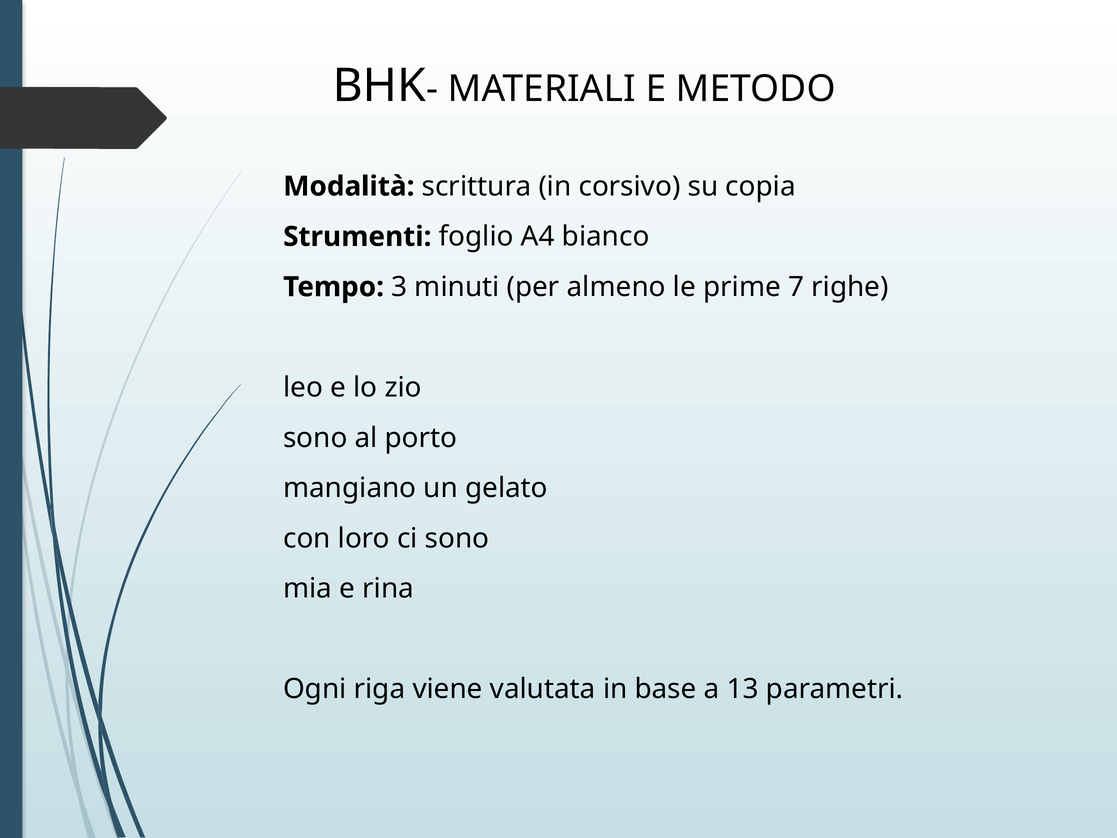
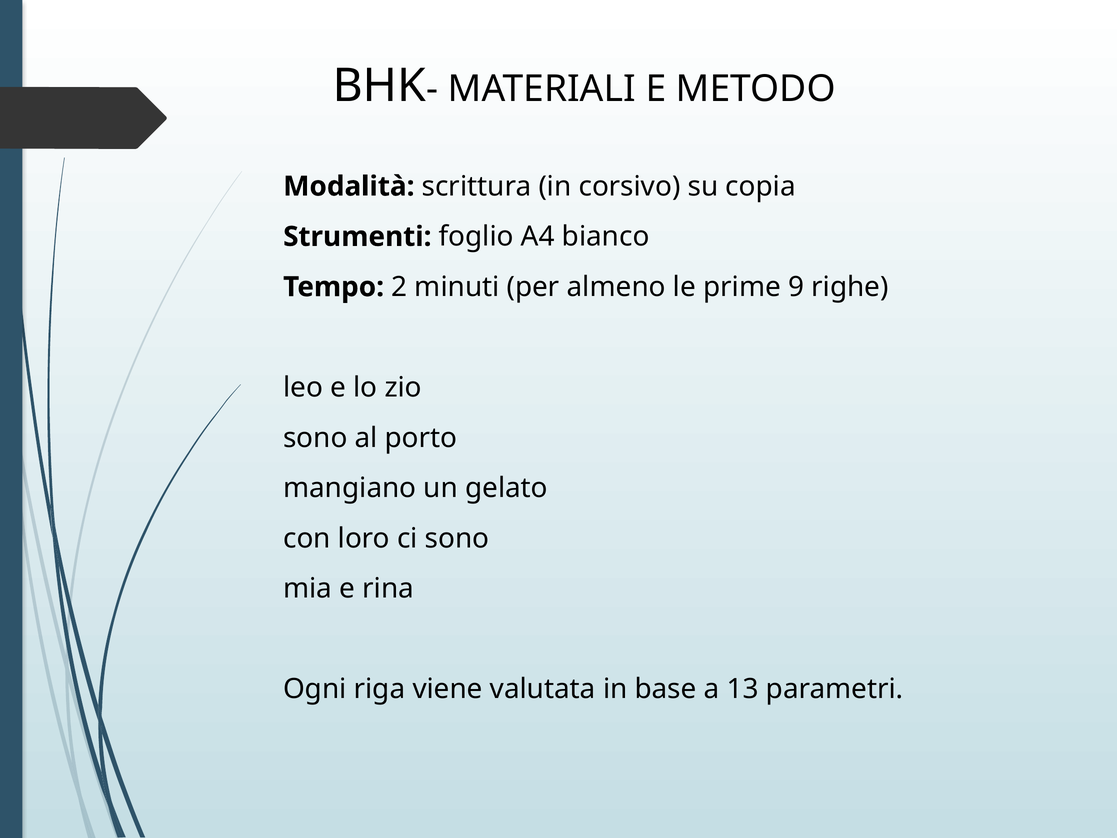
3: 3 -> 2 (399, 287)
7: 7 -> 9 (796, 287)
